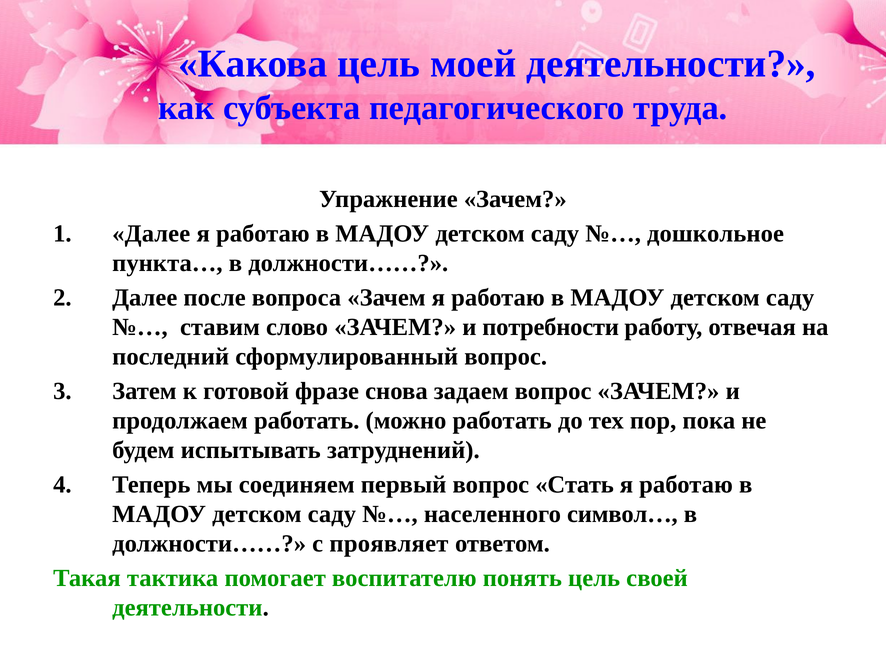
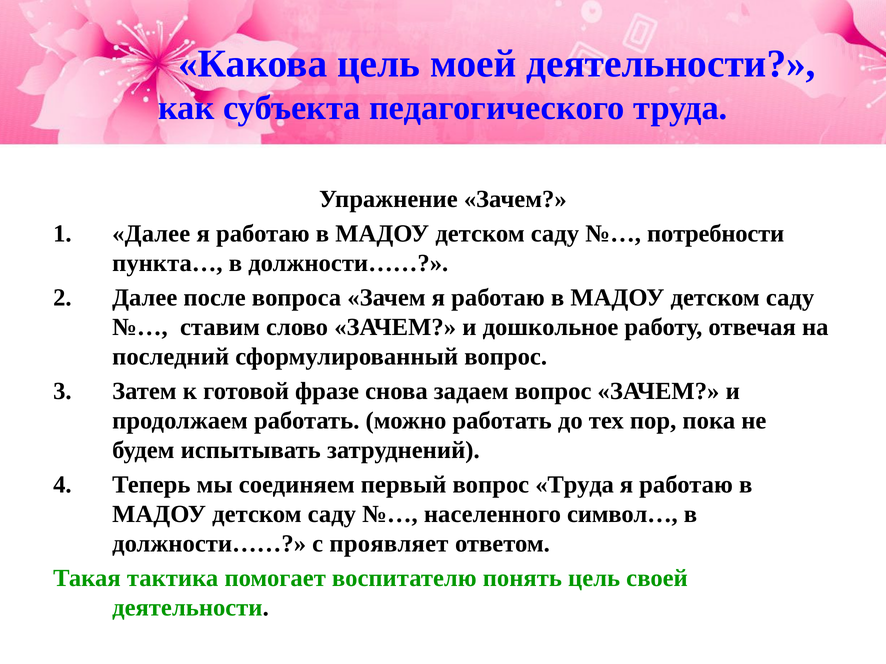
дошкольное: дошкольное -> потребности (716, 234)
потребности: потребности -> дошкольное (551, 327)
вопрос Стать: Стать -> Труда (575, 485)
